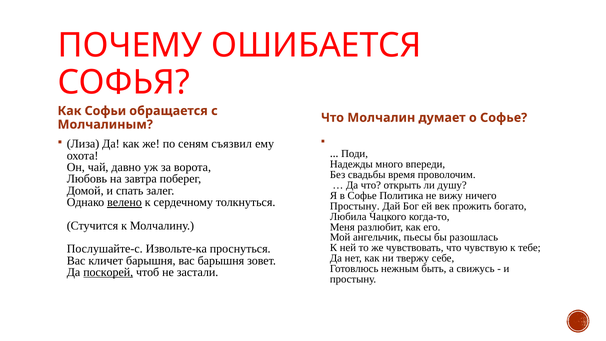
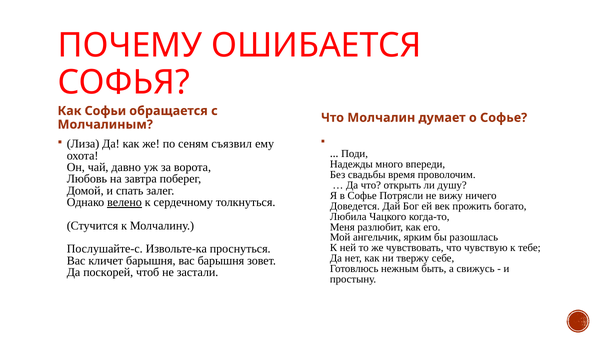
Политика: Политика -> Потрясли (401, 196)
Простыну: Простыну -> Доведется (355, 206)
пьесы: пьесы -> ярким (418, 237)
поскорей underline: present -> none (108, 272)
